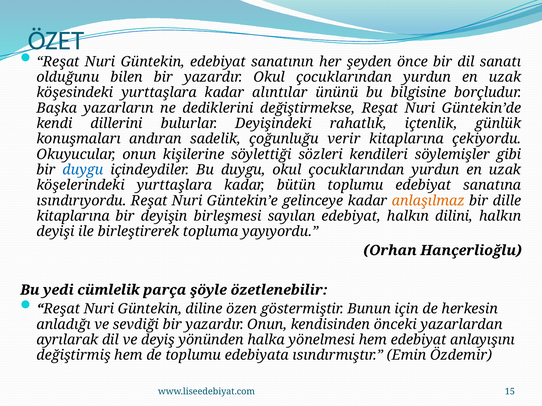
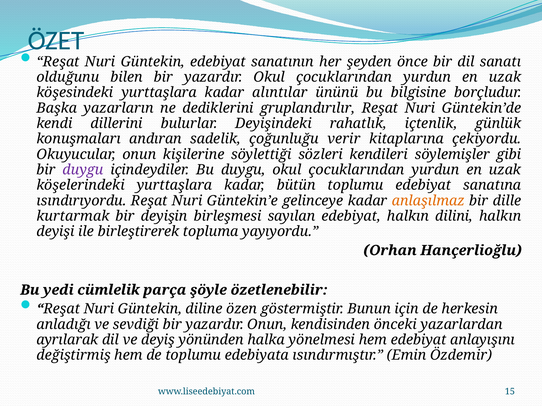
değiştirmekse: değiştirmekse -> gruplandırılır (308, 108)
duygu colour: blue -> purple (83, 170)
kitaplarına: kitaplarına -> kurtarmak (73, 216)
